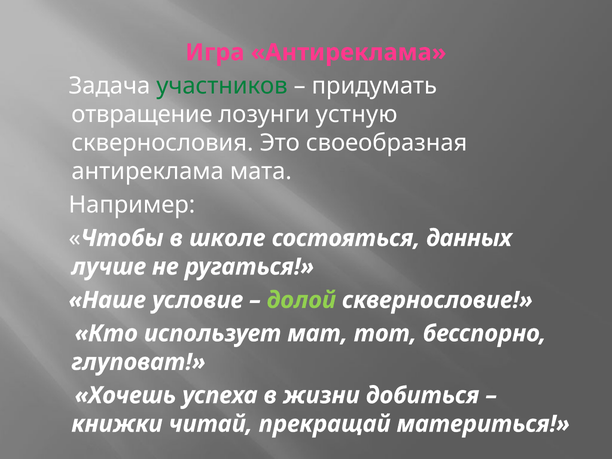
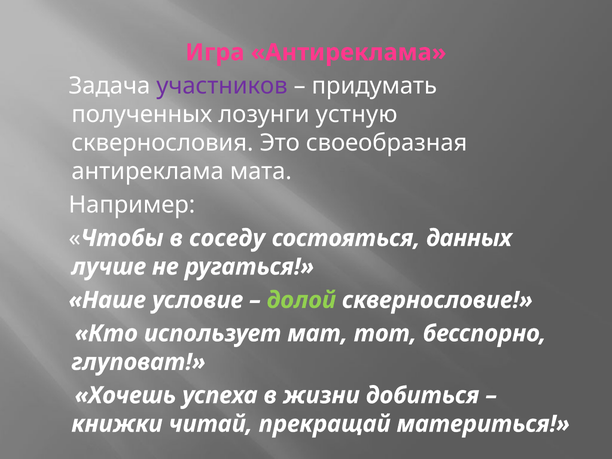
участников colour: green -> purple (222, 86)
отвращение: отвращение -> полученных (142, 114)
школе: школе -> соседу (227, 238)
